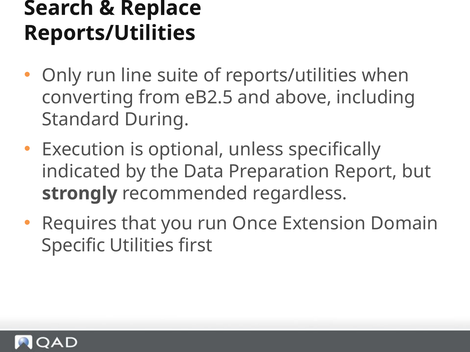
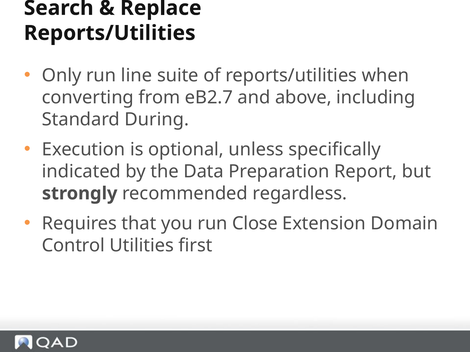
eB2.5: eB2.5 -> eB2.7 (209, 98)
Once: Once -> Close (255, 224)
Specific: Specific -> Control (73, 246)
